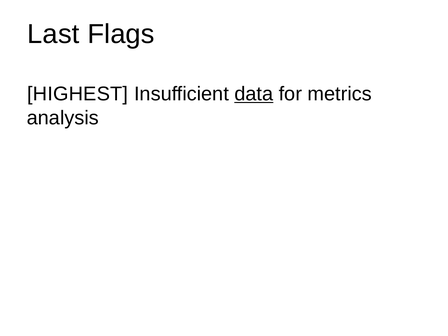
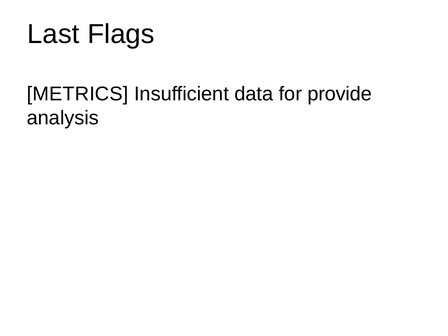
HIGHEST: HIGHEST -> METRICS (78, 94)
data underline: present -> none (254, 94)
metrics: metrics -> provide (340, 94)
